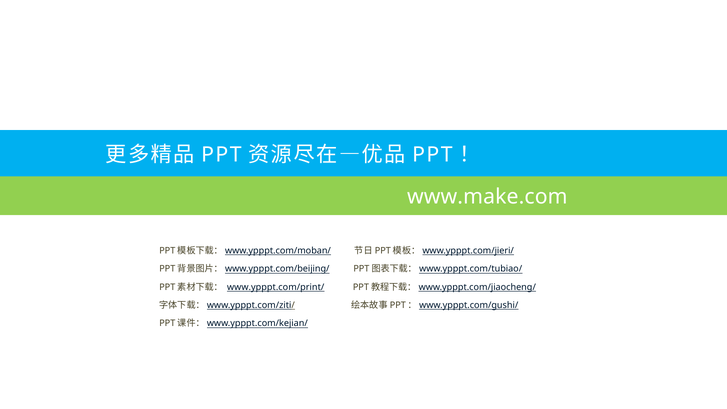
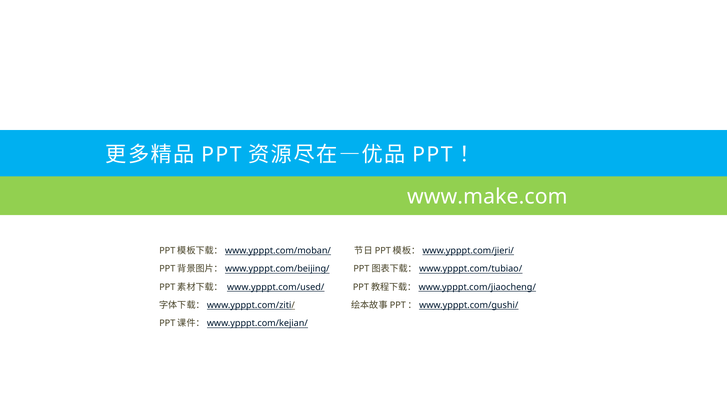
www.ypppt.com/print/: www.ypppt.com/print/ -> www.ypppt.com/used/ (276, 287)
